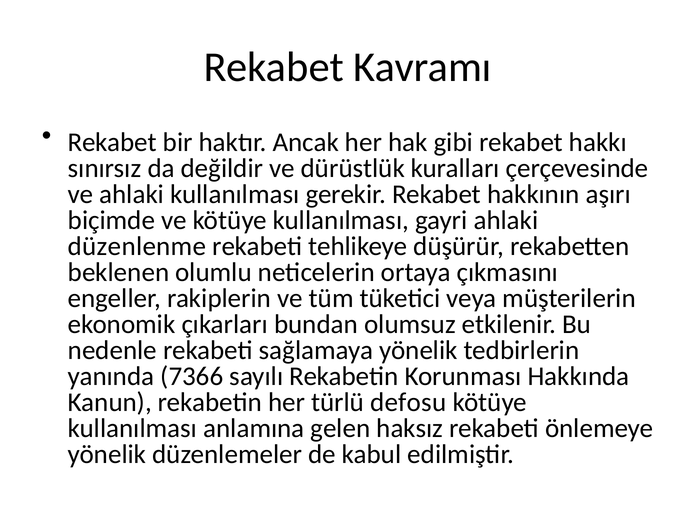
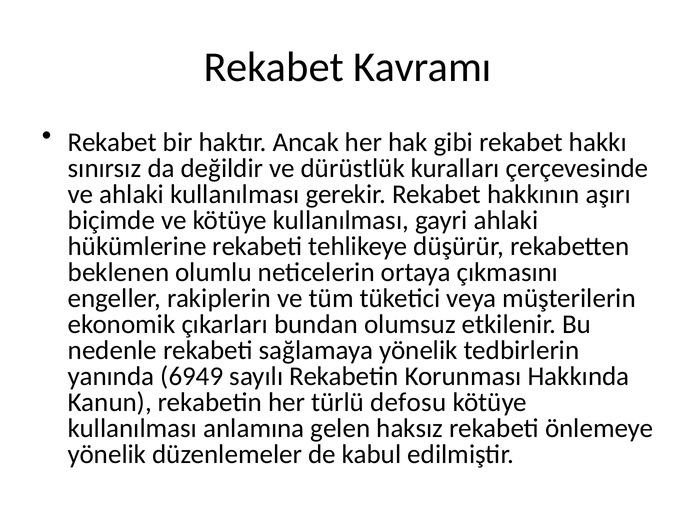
düzenlenme: düzenlenme -> hükümlerine (137, 246)
7366: 7366 -> 6949 (192, 376)
